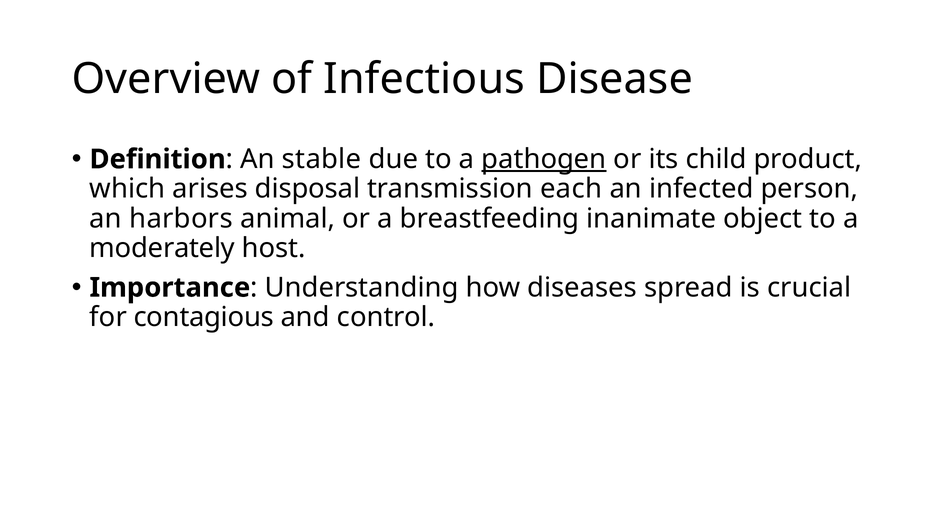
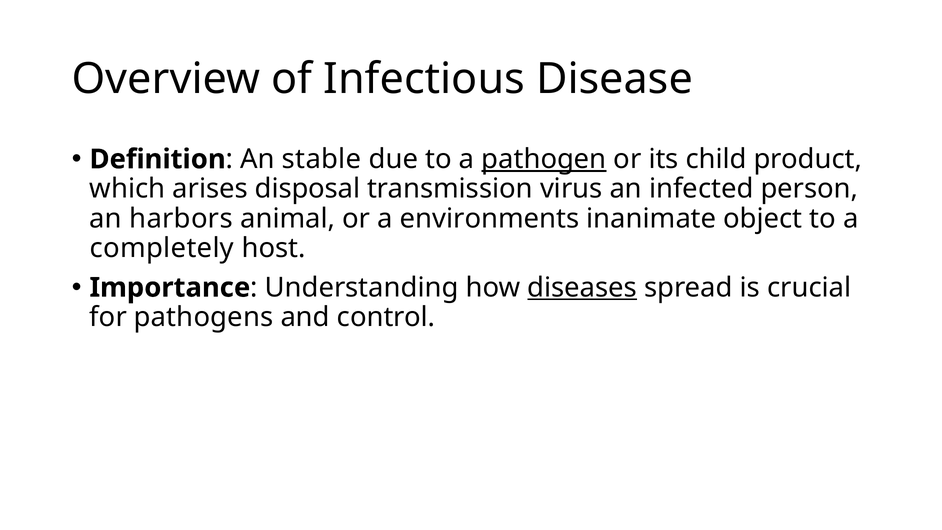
each: each -> virus (571, 189)
breastfeeding: breastfeeding -> environments (490, 218)
moderately: moderately -> completely (162, 248)
diseases underline: none -> present (582, 288)
contagious: contagious -> pathogens (204, 317)
